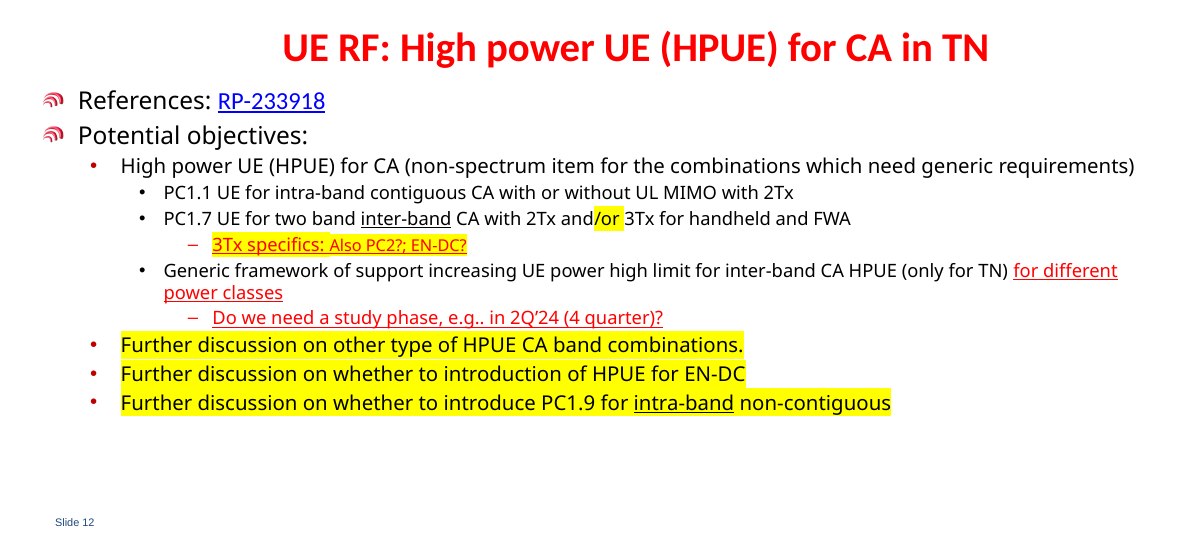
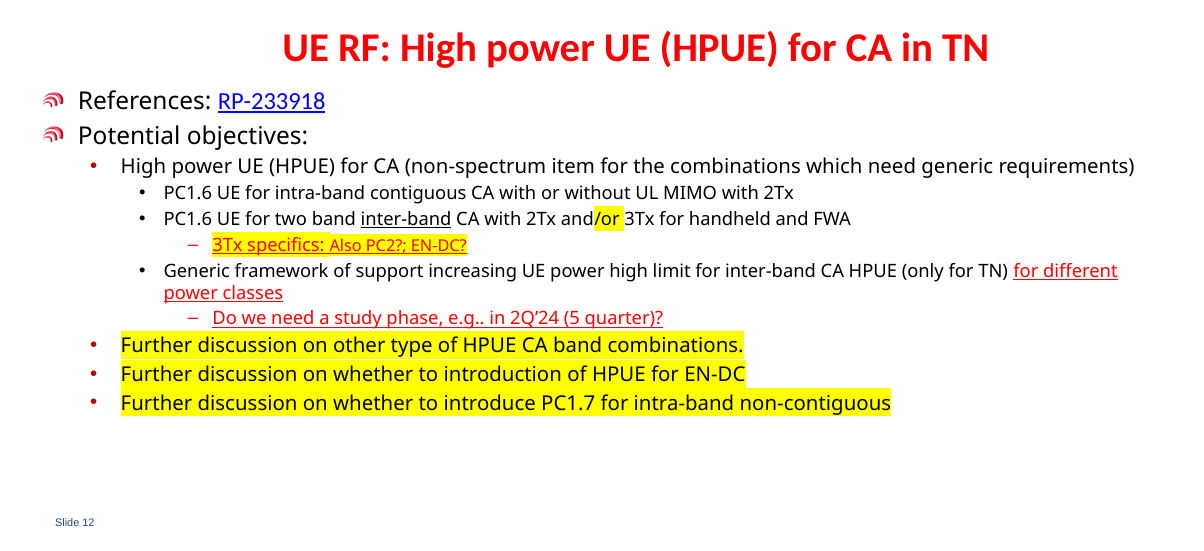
PC1.1: PC1.1 -> PC1.6 (188, 194)
PC1.7: PC1.7 -> PC1.6 (188, 219)
4: 4 -> 5 (572, 319)
PC1.9: PC1.9 -> PC1.7 (568, 403)
intra-band underline: present -> none (684, 403)
